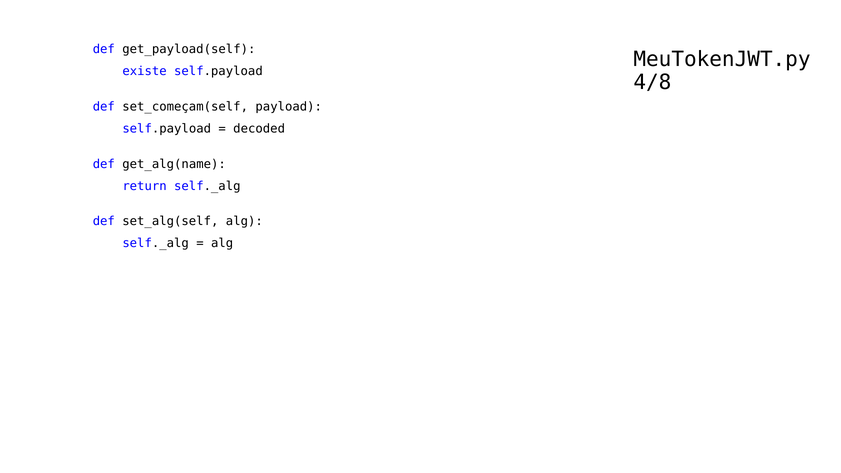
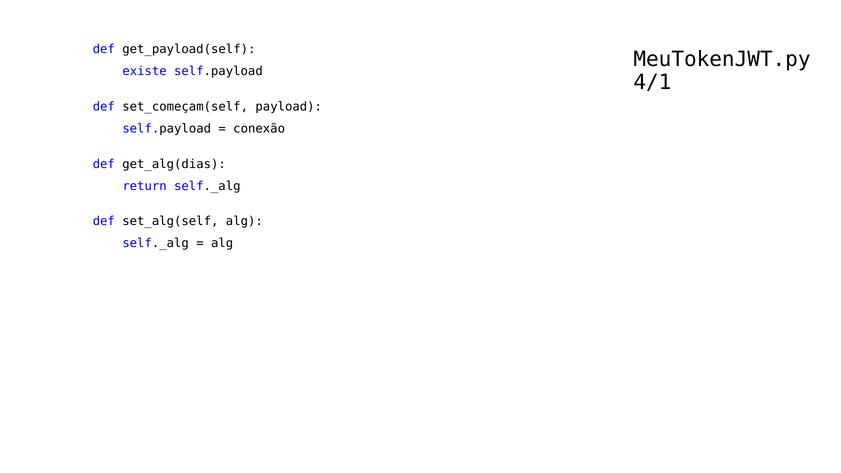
4/8: 4/8 -> 4/1 (652, 82)
decoded: decoded -> conexão (259, 129)
get_alg(name: get_alg(name -> get_alg(dias (174, 164)
